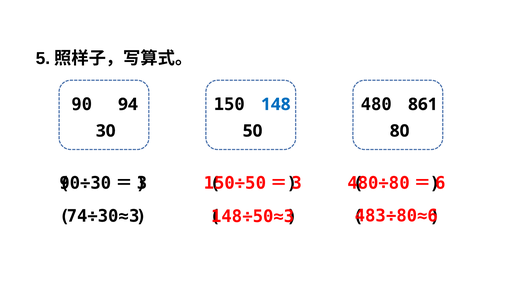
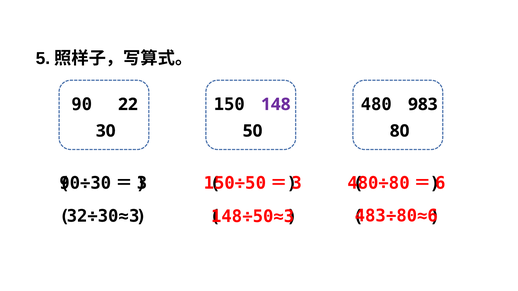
94: 94 -> 22 (128, 104)
148 colour: blue -> purple (276, 104)
861: 861 -> 983 (423, 104)
74÷30≈3: 74÷30≈3 -> 32÷30≈3 (103, 216)
